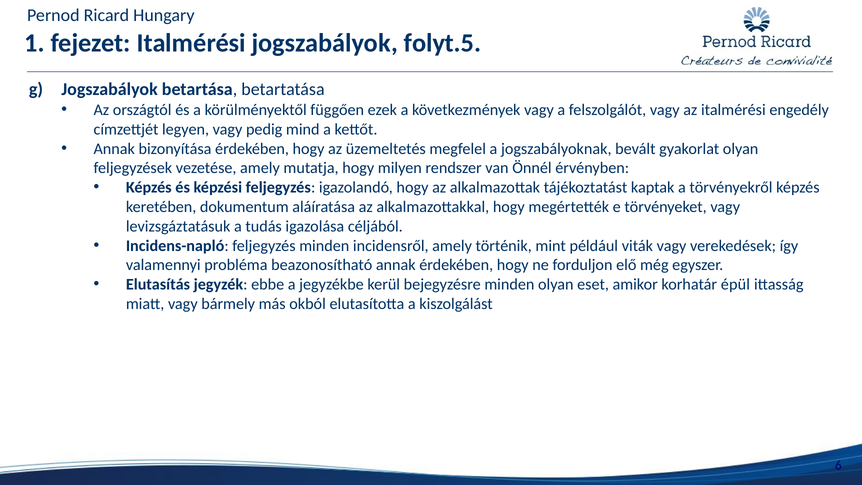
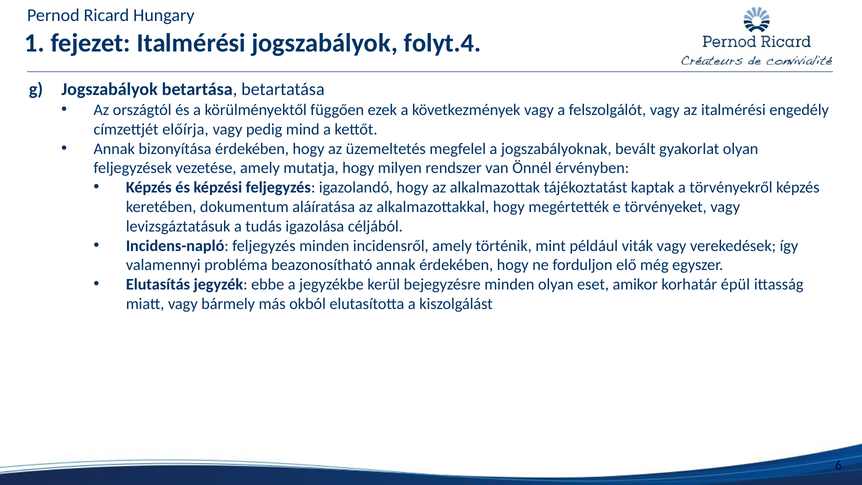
folyt.5: folyt.5 -> folyt.4 (443, 43)
legyen: legyen -> előírja (185, 129)
